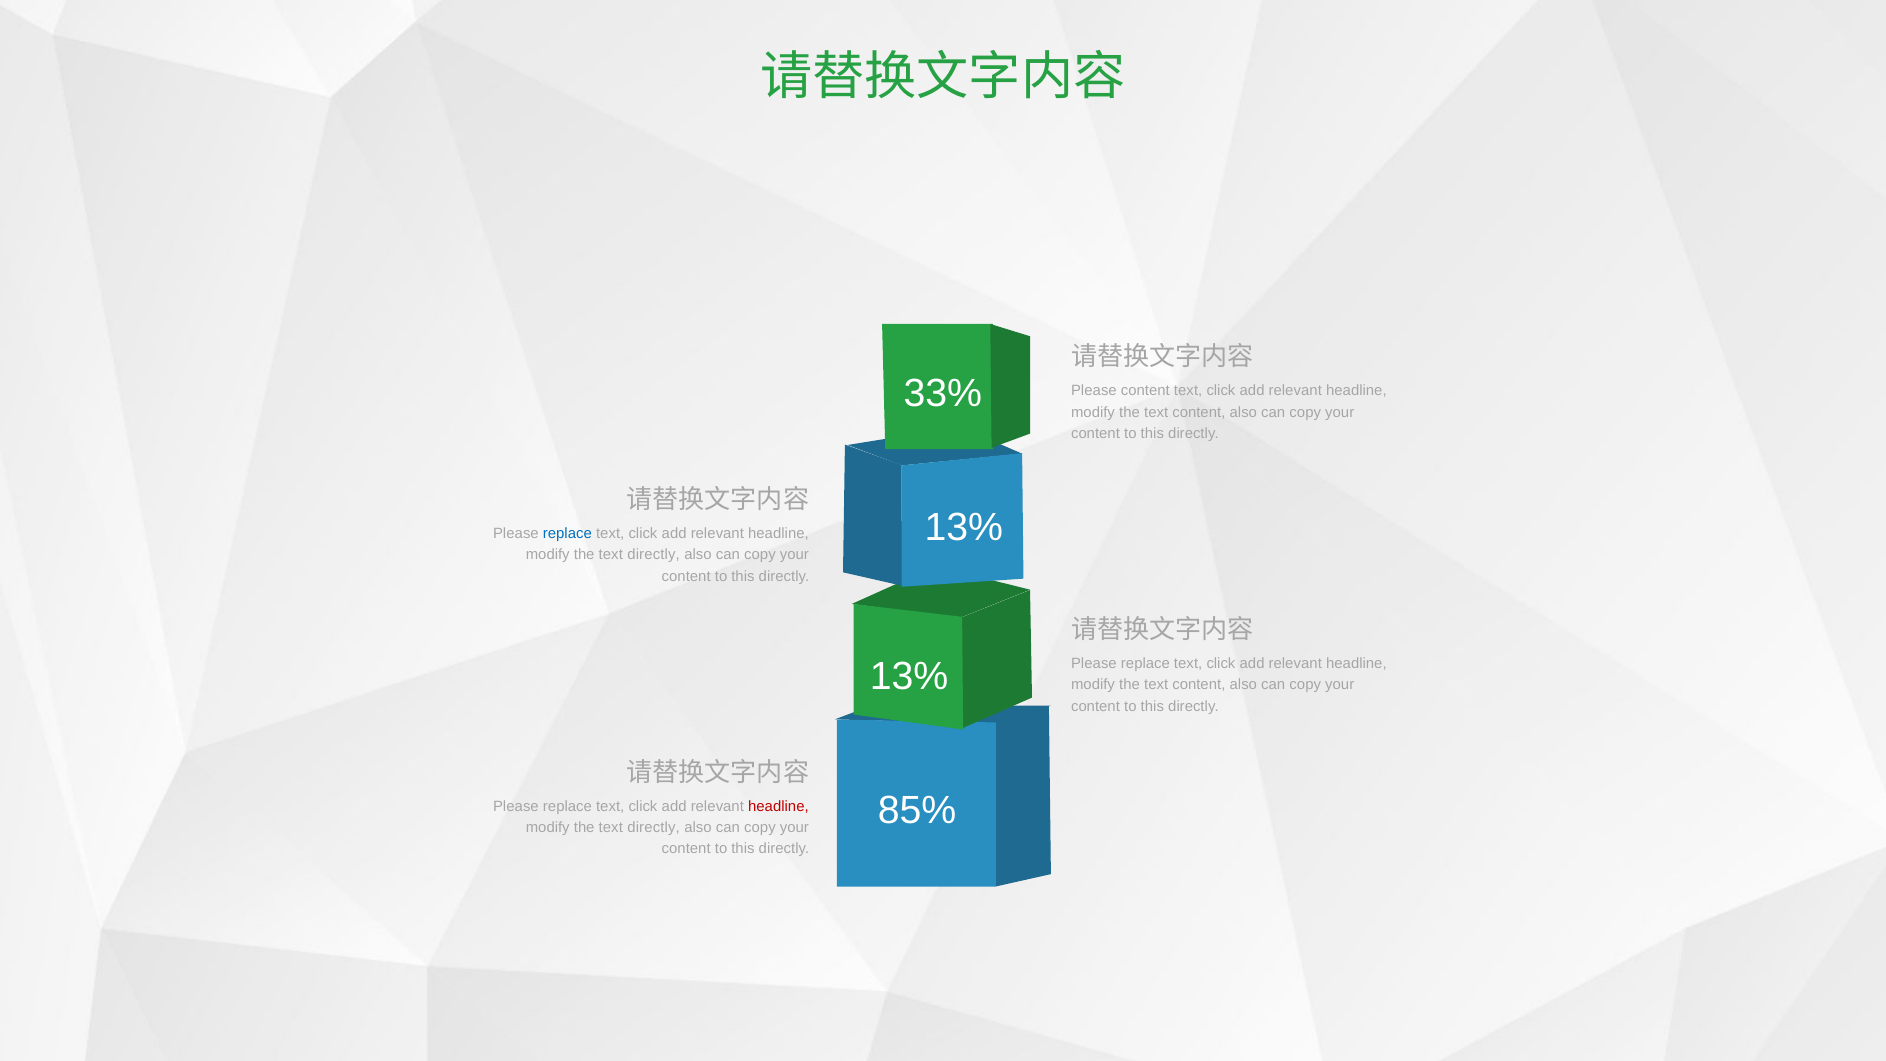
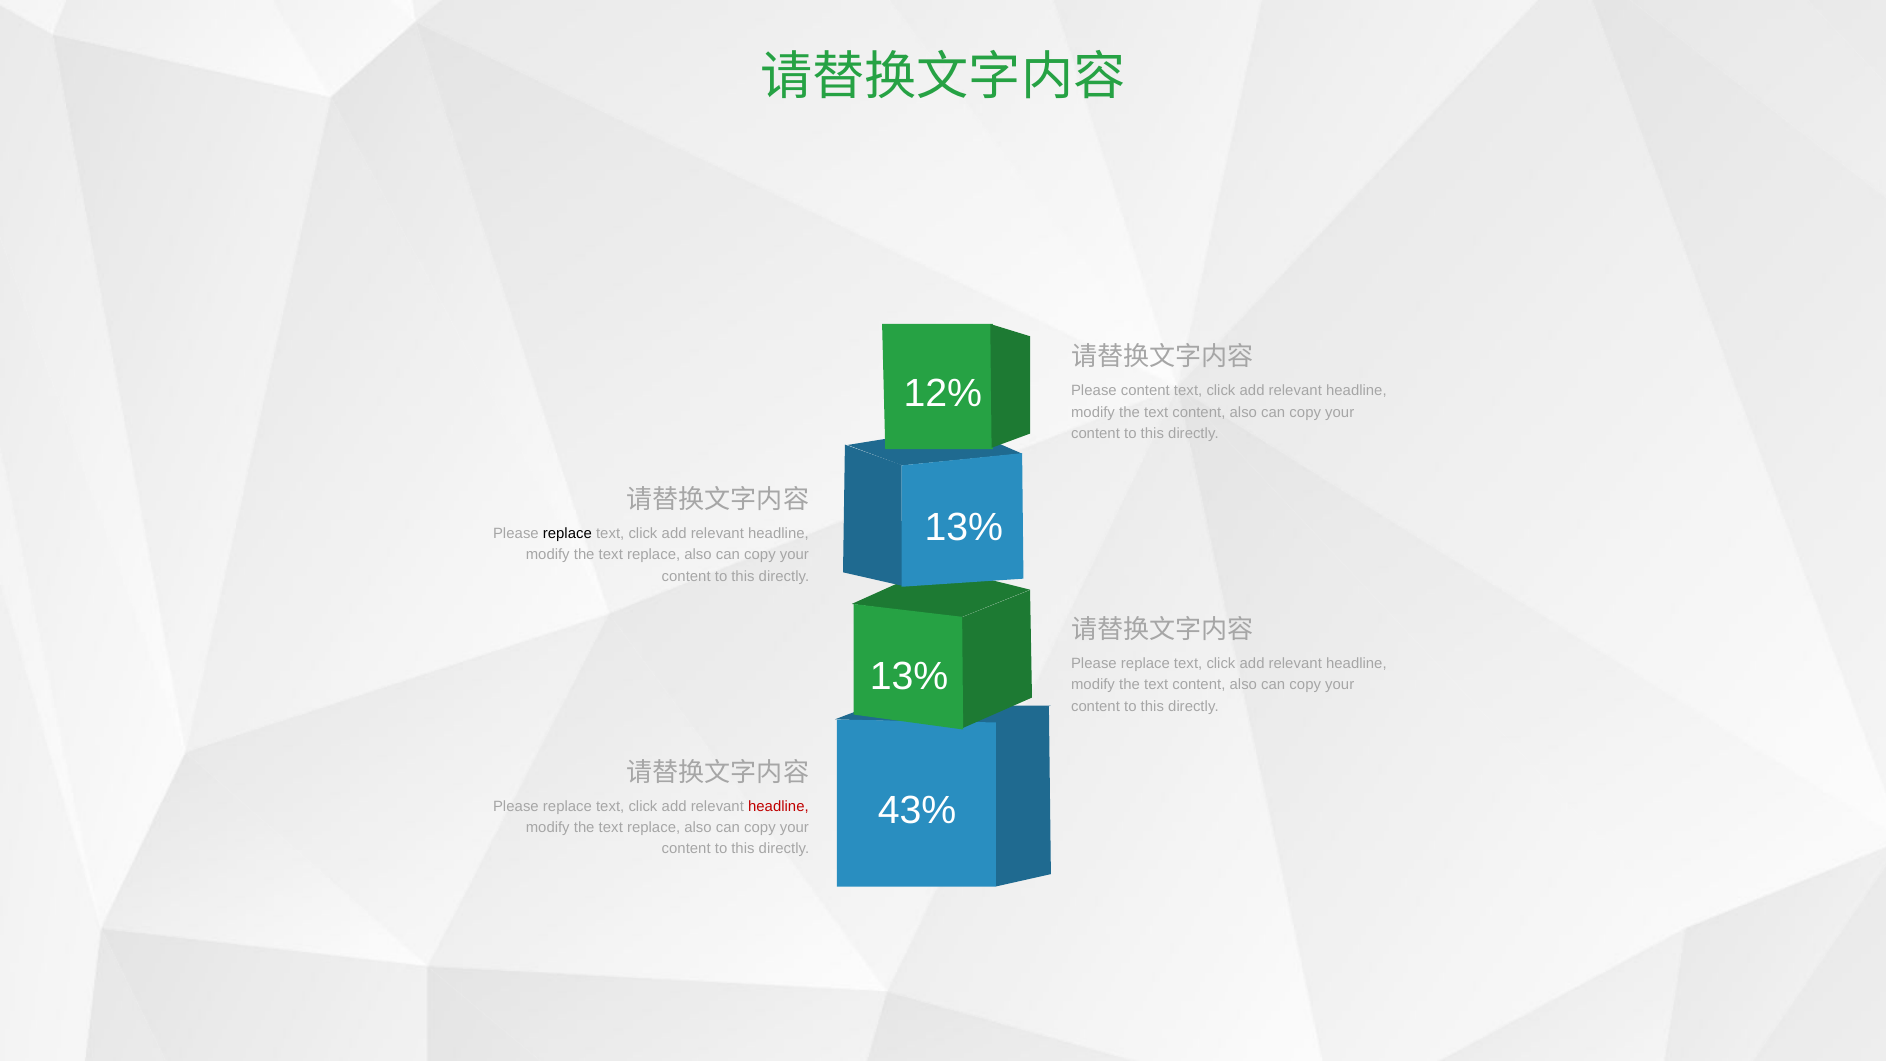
33%: 33% -> 12% (943, 394)
replace colour: blue -> black (567, 534)
directly: directly -> replace (654, 555)
85%: 85% -> 43% (917, 811)
directly: directly -> replace (654, 827)
